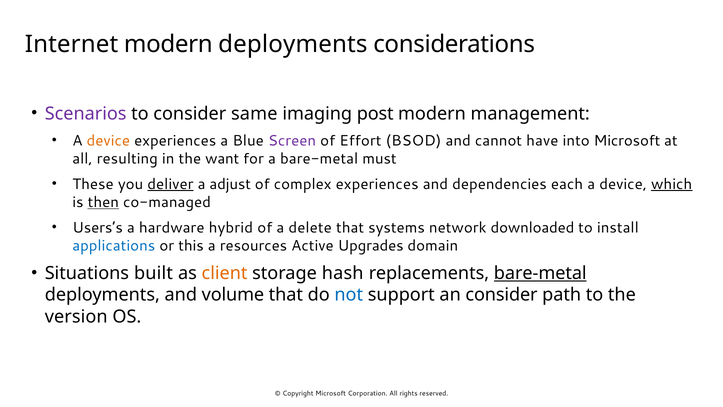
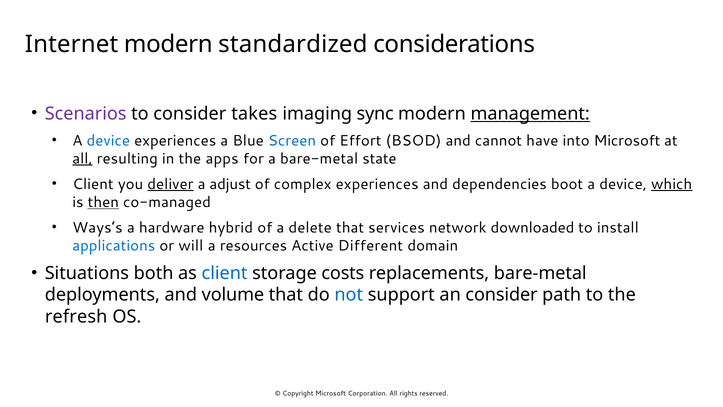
modern deployments: deployments -> standardized (293, 44)
same: same -> takes (254, 113)
post: post -> sync (375, 113)
management underline: none -> present (530, 113)
device colour: orange -> blue (108, 140)
Screen colour: purple -> blue (292, 140)
all underline: none -> present (82, 159)
want: want -> apps (222, 159)
must: must -> state (379, 159)
These: These -> Client (93, 184)
each: each -> boot (567, 184)
Users’s: Users’s -> Ways’s (98, 228)
systems: systems -> services (396, 228)
this: this -> will (191, 246)
Upgrades: Upgrades -> Different (371, 246)
built: built -> both (154, 273)
client colour: orange -> blue (225, 273)
hash: hash -> costs (343, 273)
bare-metal underline: present -> none (540, 273)
version: version -> refresh (76, 316)
